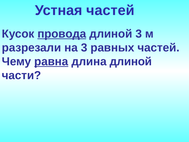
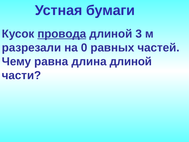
Устная частей: частей -> бумаги (110, 10)
на 3: 3 -> 0 (84, 48)
равна underline: present -> none (51, 61)
